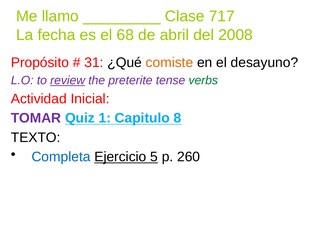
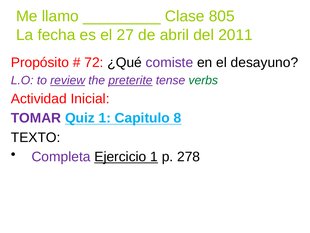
717: 717 -> 805 (222, 16)
68: 68 -> 27 (125, 35)
2008: 2008 -> 2011 (236, 35)
31: 31 -> 72 (94, 62)
comiste colour: orange -> purple (169, 62)
preterite underline: none -> present (130, 80)
Completa colour: blue -> purple (61, 157)
Ejercicio 5: 5 -> 1 (154, 157)
260: 260 -> 278 (189, 157)
